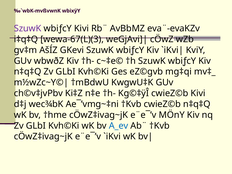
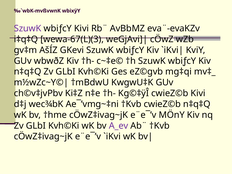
A_ev colour: blue -> purple (119, 126)
